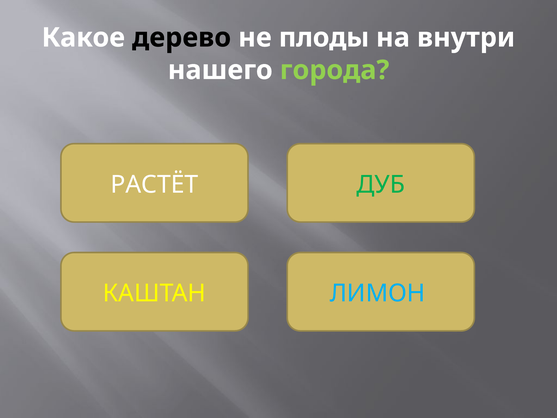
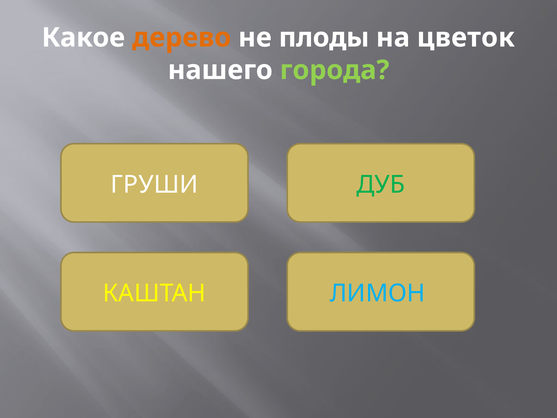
дерево colour: black -> orange (182, 38)
внутри: внутри -> цветок (466, 38)
РАСТЁТ: РАСТЁТ -> ГРУШИ (154, 184)
